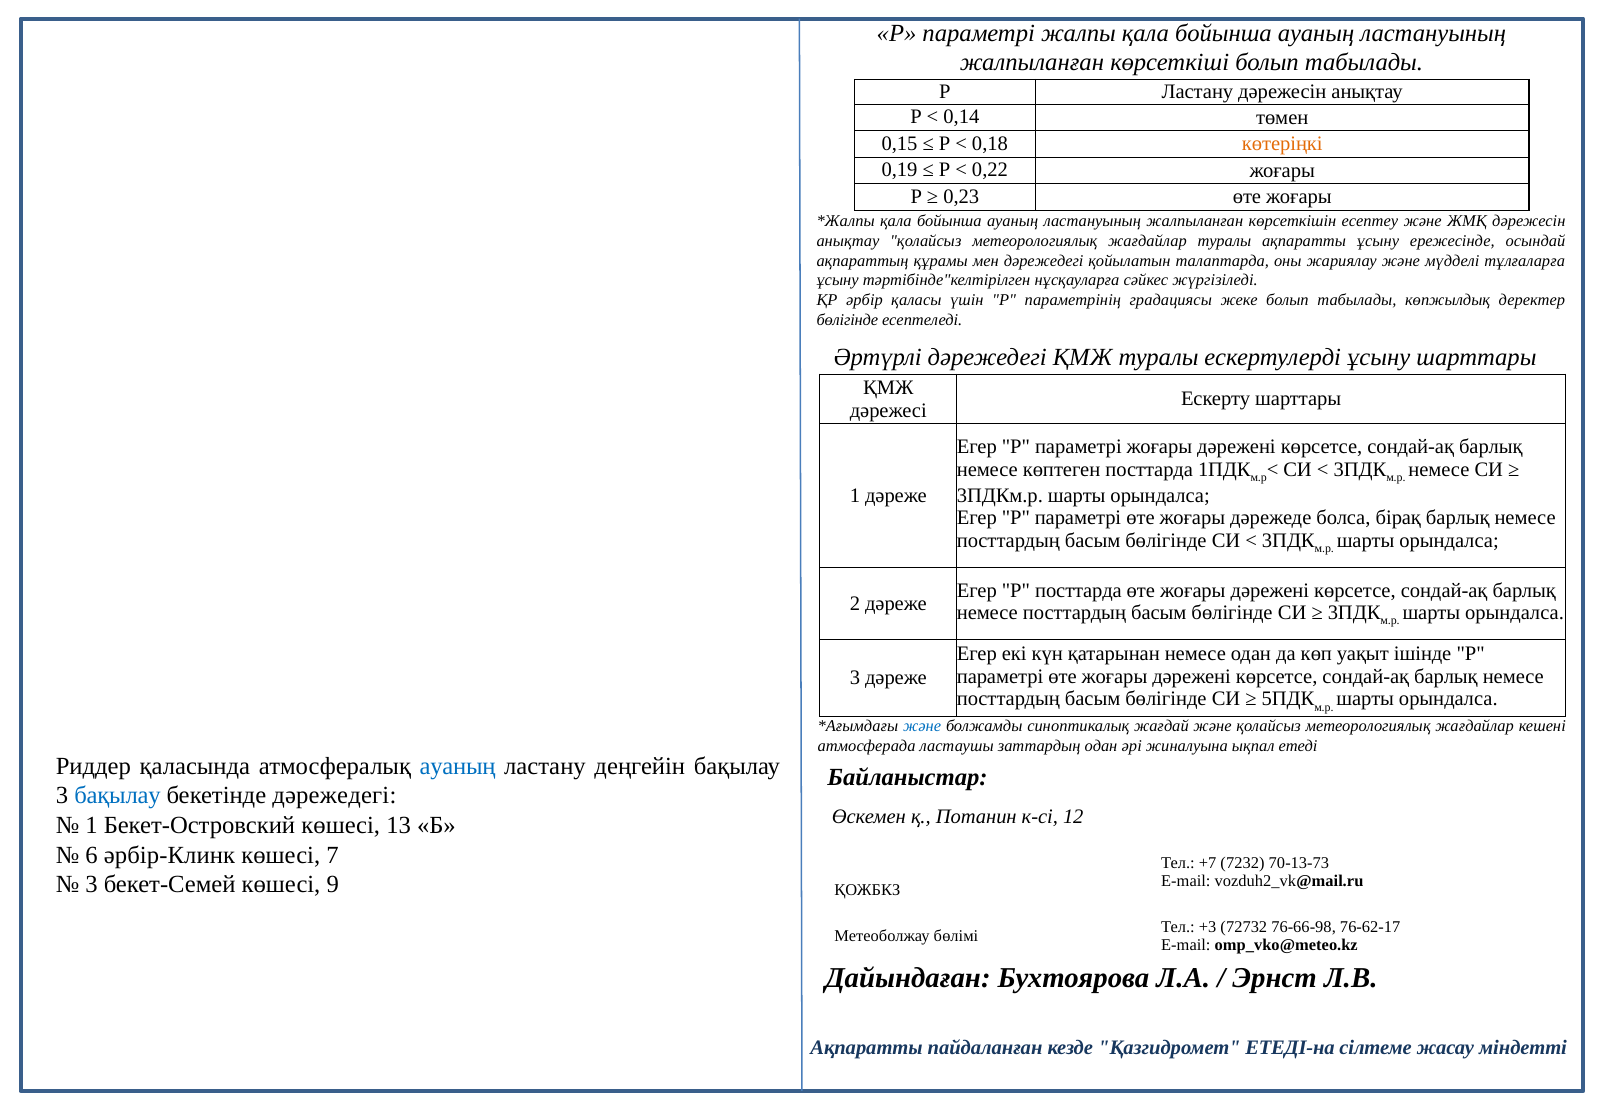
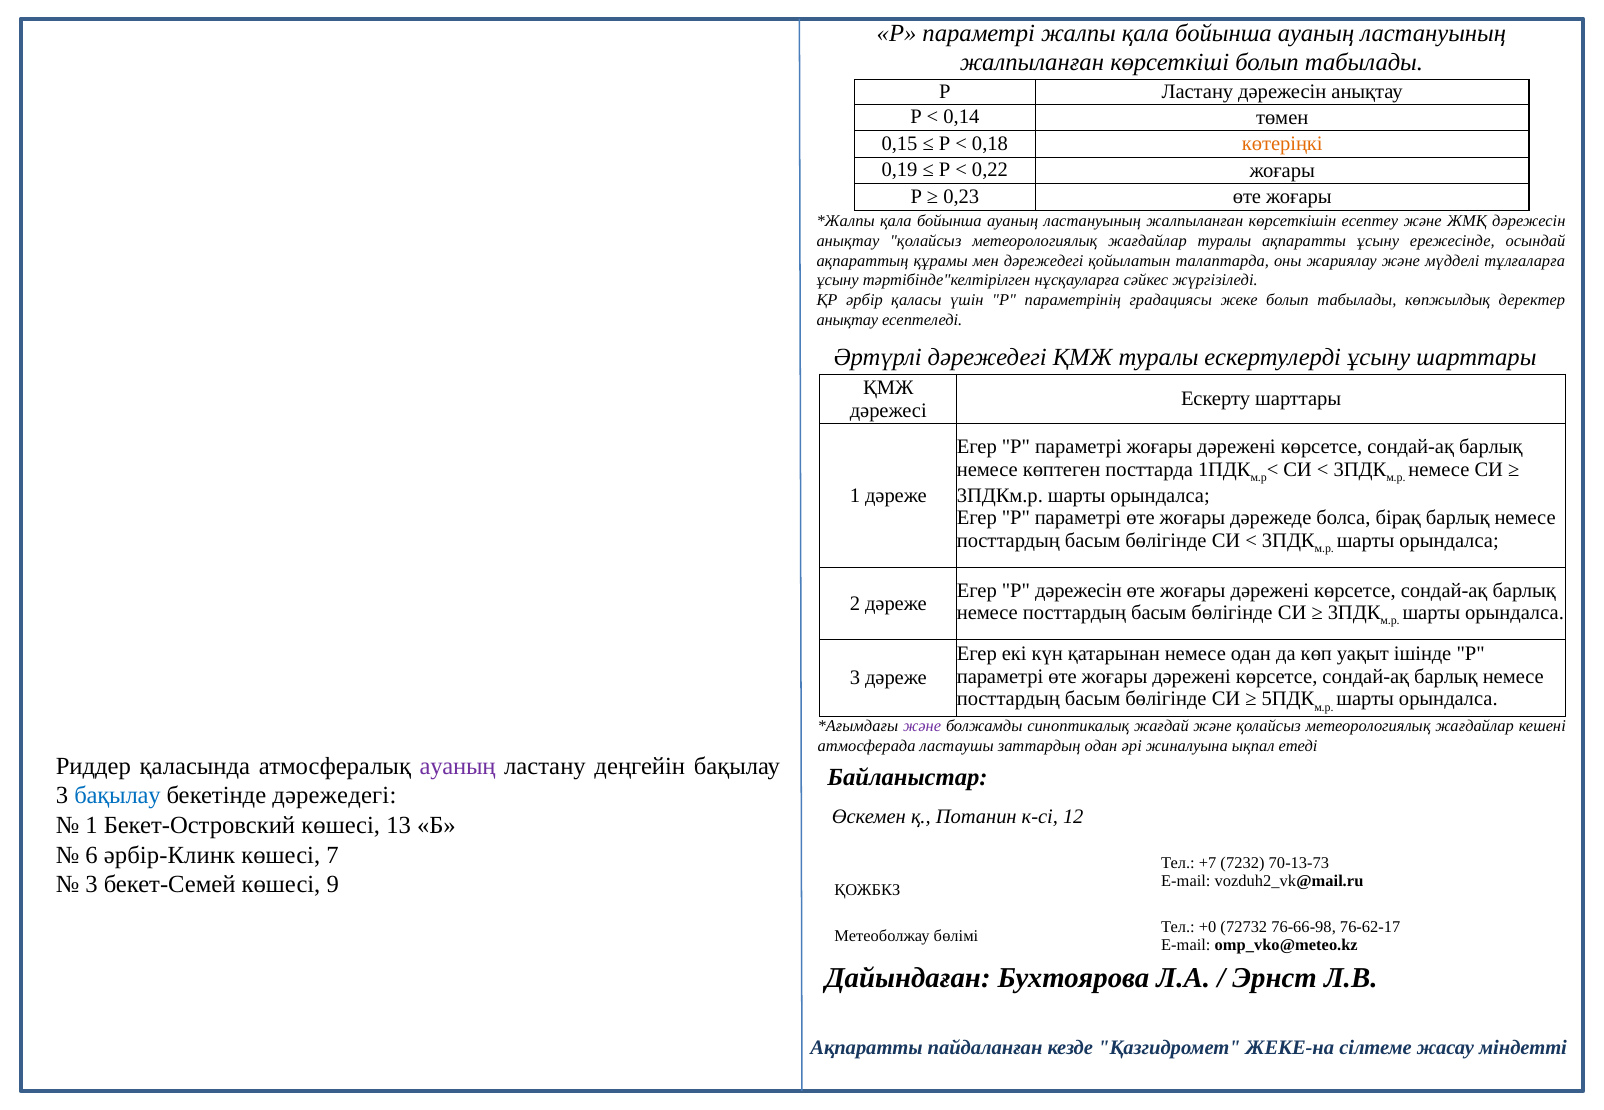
бөлігінде: бөлігінде -> анықтау (847, 320)
Р посттарда: посттарда -> дәрежесін (1079, 591)
және colour: blue -> purple (922, 727)
ауаның colour: blue -> purple (458, 767)
+3: +3 -> +0 (1208, 927)
ЕТЕДІ-на: ЕТЕДІ-на -> ЖЕКЕ-на (1290, 1048)
